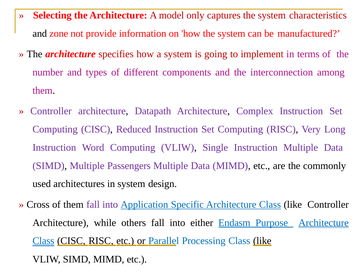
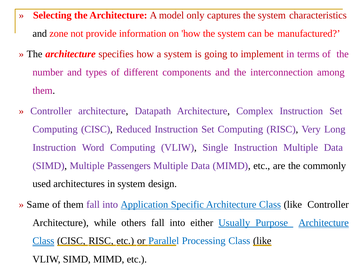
Cross: Cross -> Same (38, 204)
Endasm: Endasm -> Usually (234, 223)
